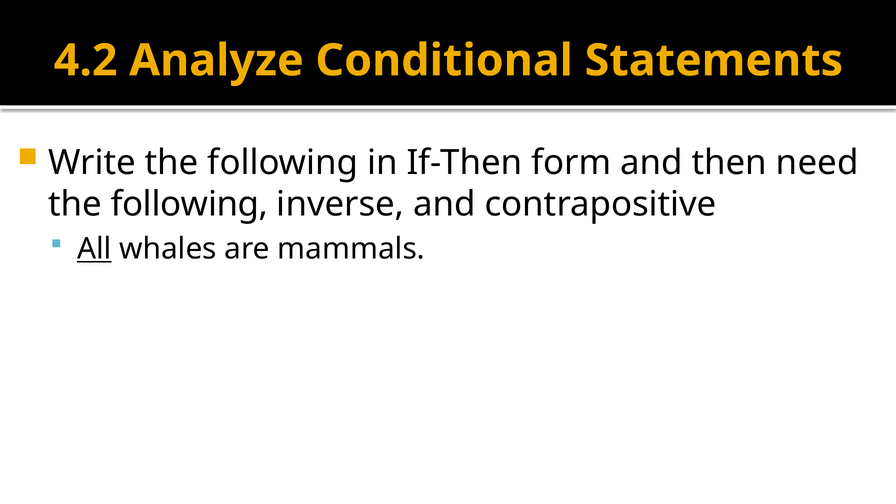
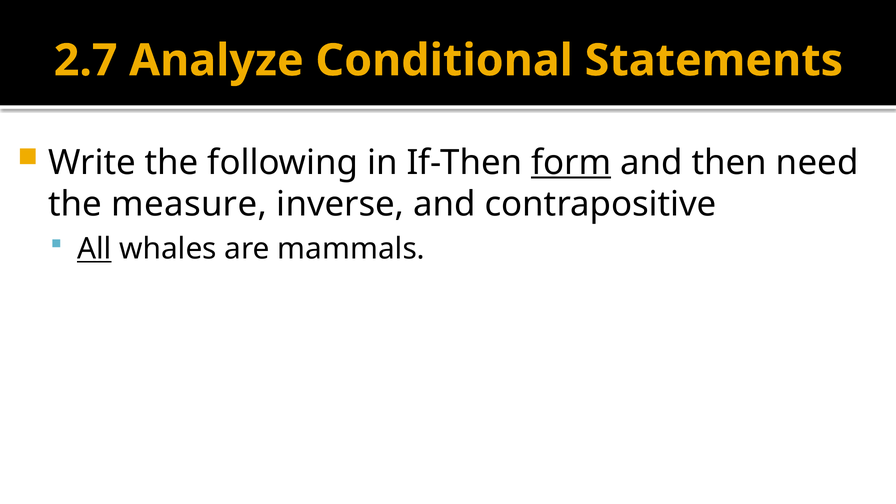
4.2: 4.2 -> 2.7 (86, 61)
form underline: none -> present (571, 163)
following: following -> measure (189, 204)
